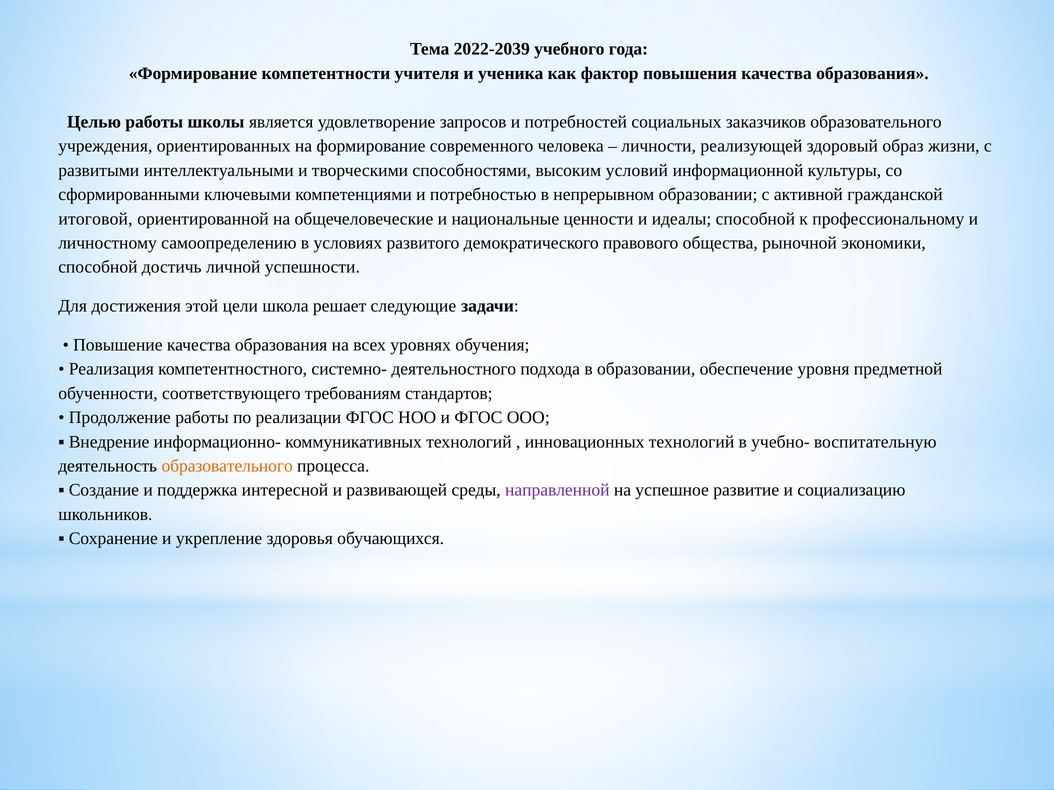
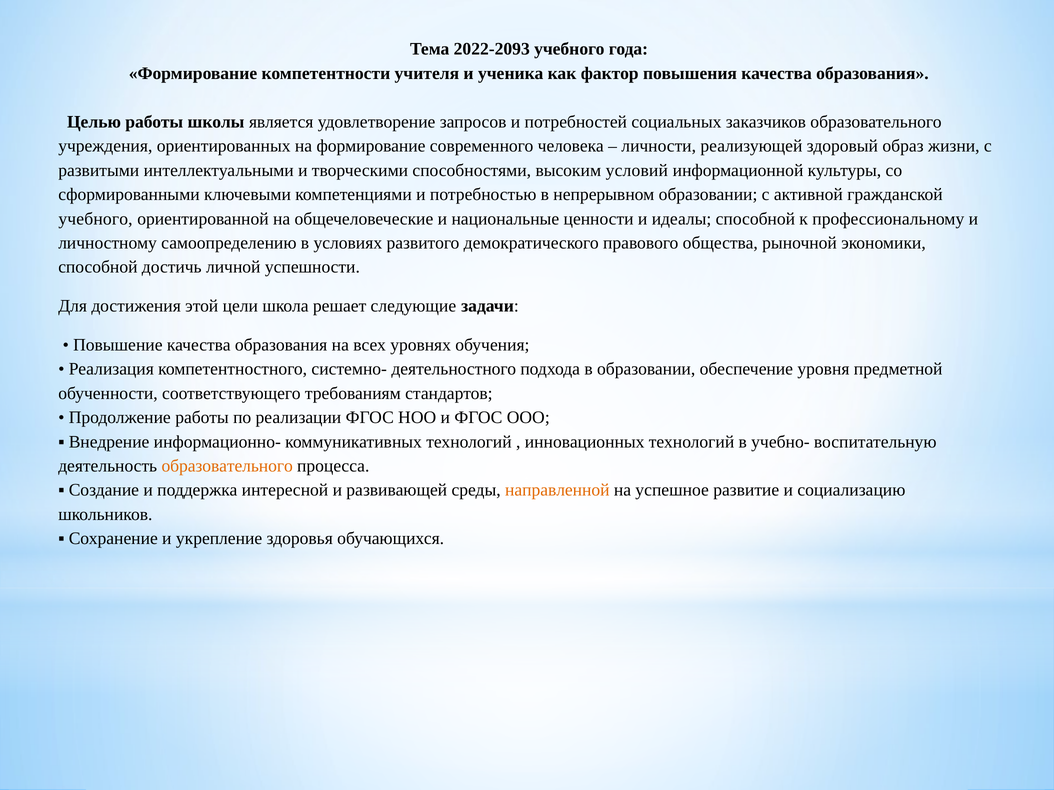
2022-2039: 2022-2039 -> 2022-2093 (492, 49)
итоговой: итоговой -> учебного (96, 219)
направленной colour: purple -> orange (557, 491)
